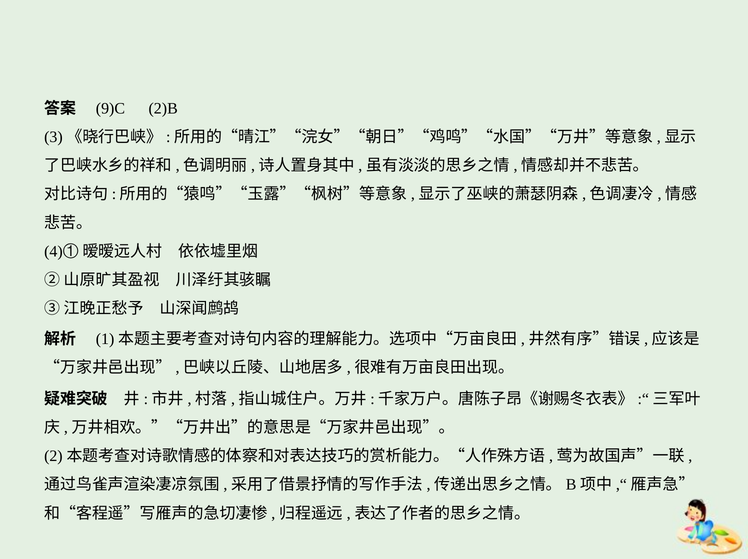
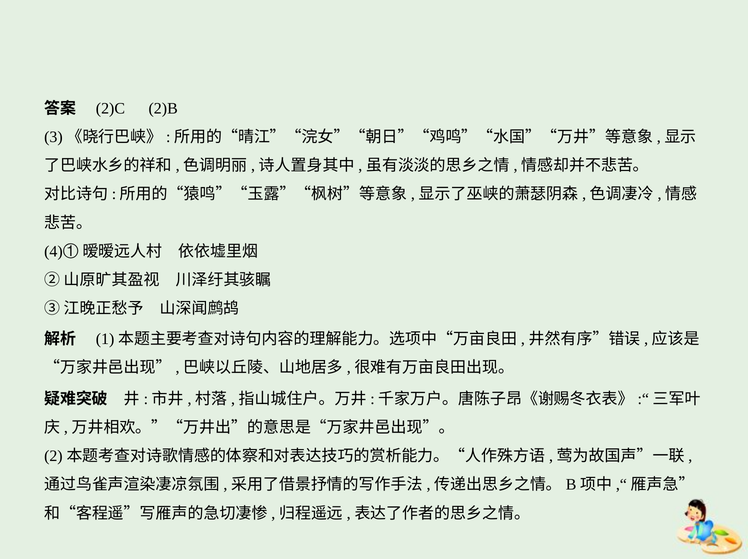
9)C: 9)C -> 2)C (110, 109)
